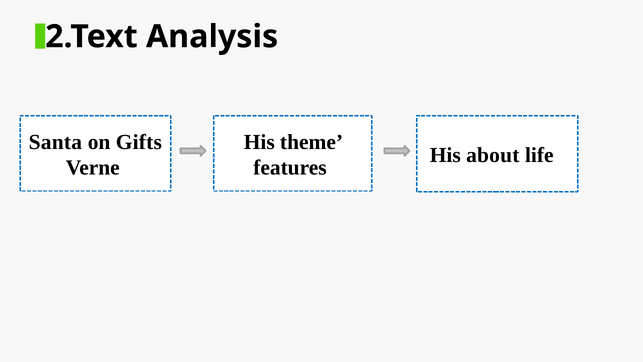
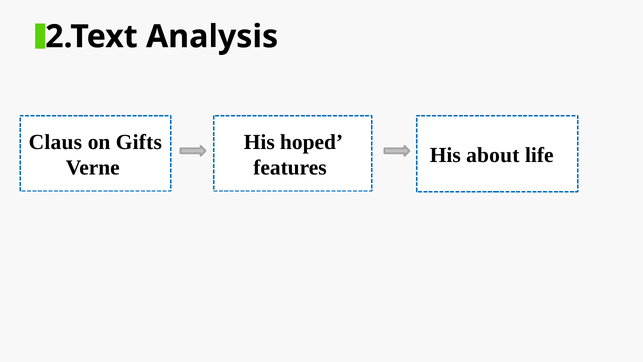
Santa: Santa -> Claus (55, 142)
theme: theme -> hoped (312, 142)
